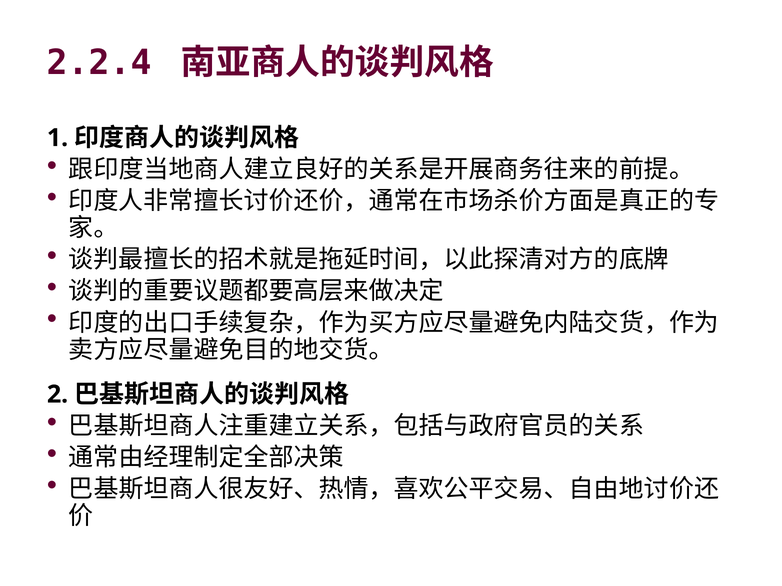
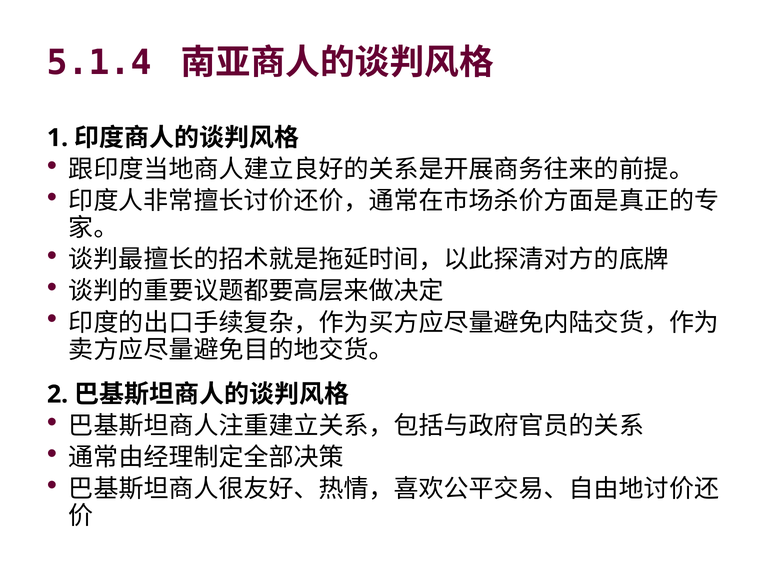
2.2.4: 2.2.4 -> 5.1.4 (99, 63)
